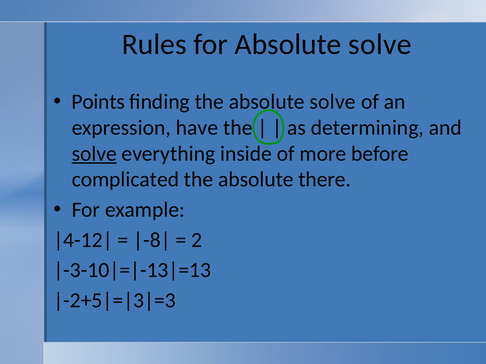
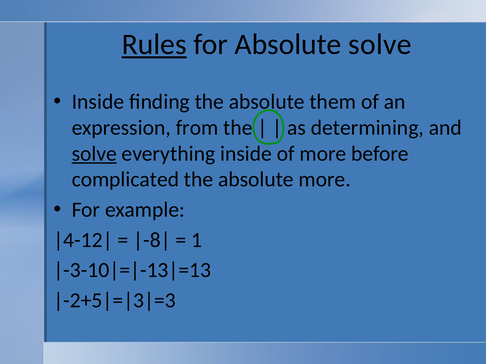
Rules underline: none -> present (154, 45)
Points: Points -> Inside (98, 102)
the absolute solve: solve -> them (333, 102)
have: have -> from (197, 128)
absolute there: there -> more (325, 180)
2: 2 -> 1 (197, 240)
